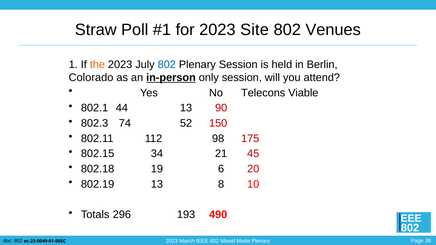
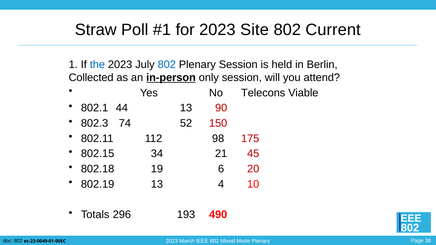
Venues: Venues -> Current (333, 30)
the colour: orange -> blue (97, 65)
Colorado: Colorado -> Collected (91, 78)
8: 8 -> 4 (221, 184)
